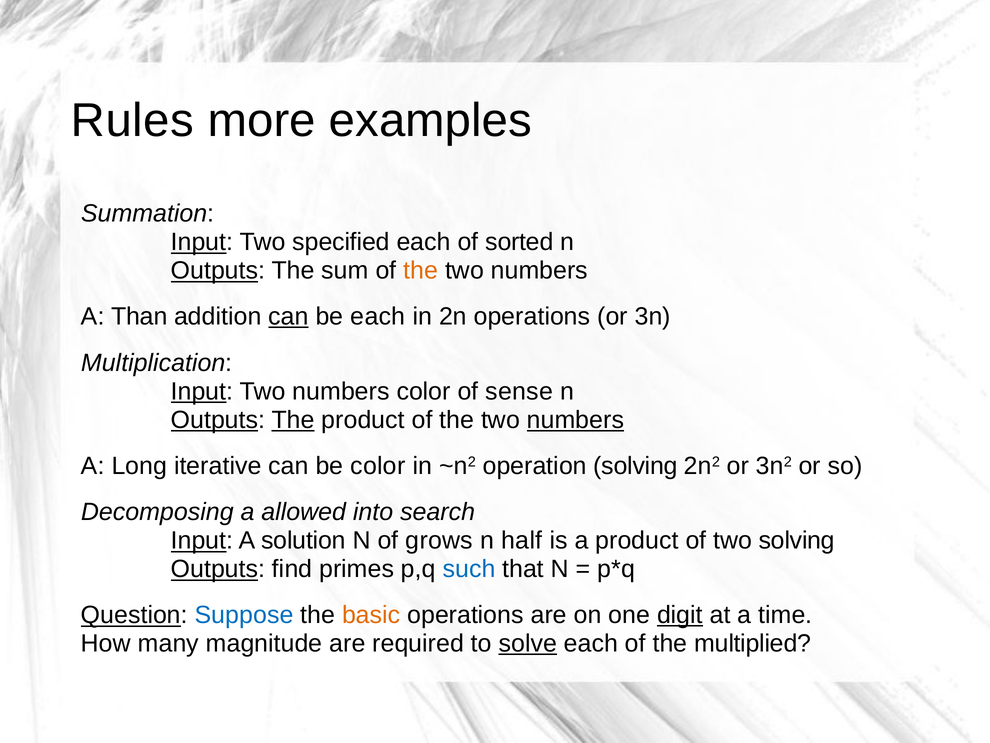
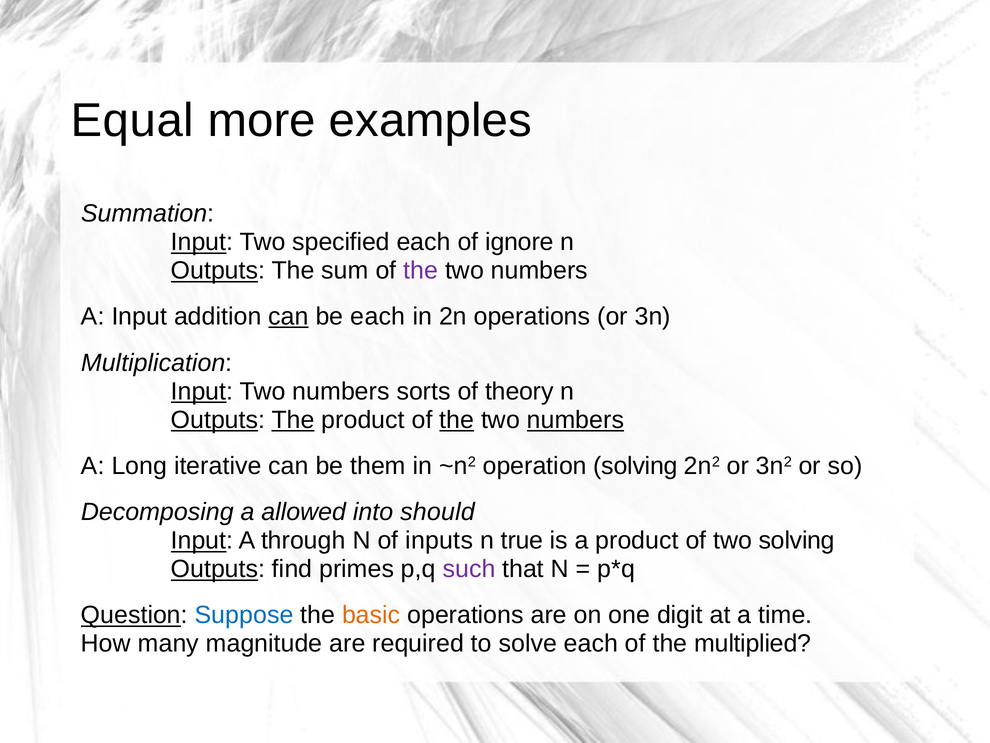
Rules: Rules -> Equal (132, 121)
sorted: sorted -> ignore (519, 242)
the colour: orange -> purple (421, 270)
A Than: Than -> Input (139, 316)
numbers color: color -> sorts (424, 391)
sense: sense -> theory (519, 391)
the underline: none -> present (457, 419)
be color: color -> them (378, 466)
search: search -> should (437, 512)
solution: solution -> through (303, 540)
grows: grows -> inputs (439, 540)
half: half -> true (522, 540)
such colour: blue -> purple (469, 569)
digit underline: present -> none (680, 615)
solve underline: present -> none (528, 643)
